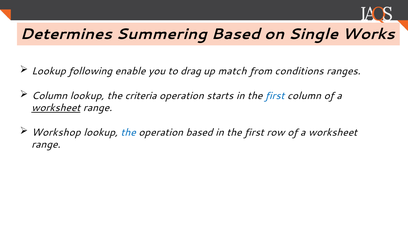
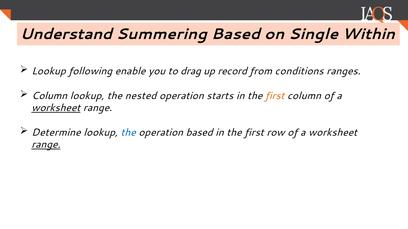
Determines: Determines -> Understand (66, 34)
Works: Works -> Within (368, 34)
match: match -> record (232, 71)
criteria: criteria -> nested (141, 96)
first colour: blue -> orange (275, 96)
Workshop: Workshop -> Determine (56, 133)
range underline: none -> present (46, 145)
